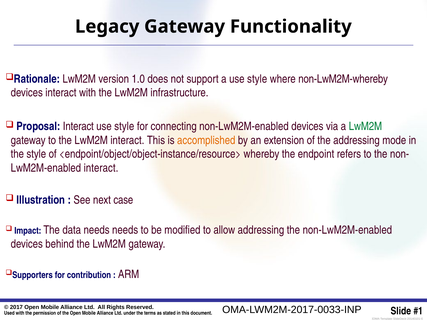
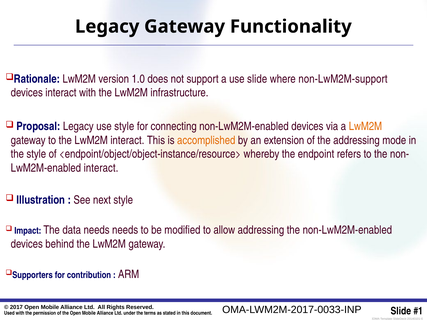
a use style: style -> slide (257, 79)
non-LwM2M-whereby: non-LwM2M-whereby -> non-LwM2M-support (343, 79)
Proposal Interact: Interact -> Legacy (78, 126)
LwM2M colour: green -> orange (365, 126)
next case: case -> style (123, 200)
